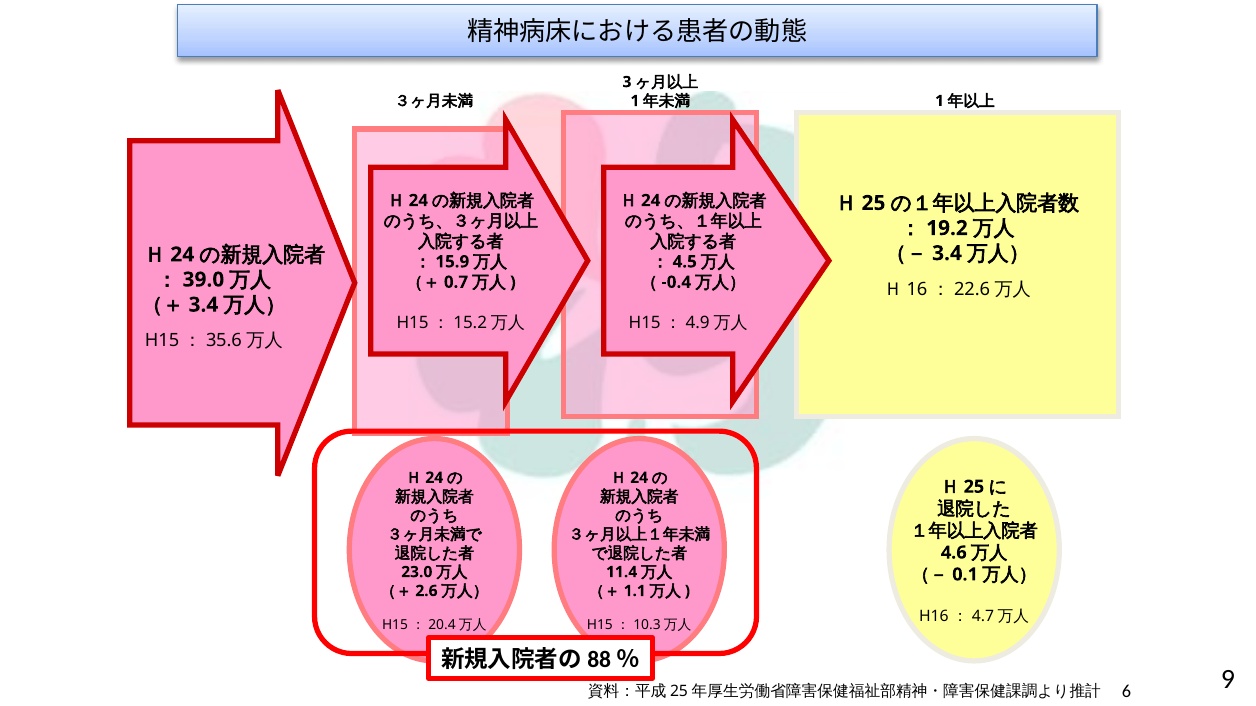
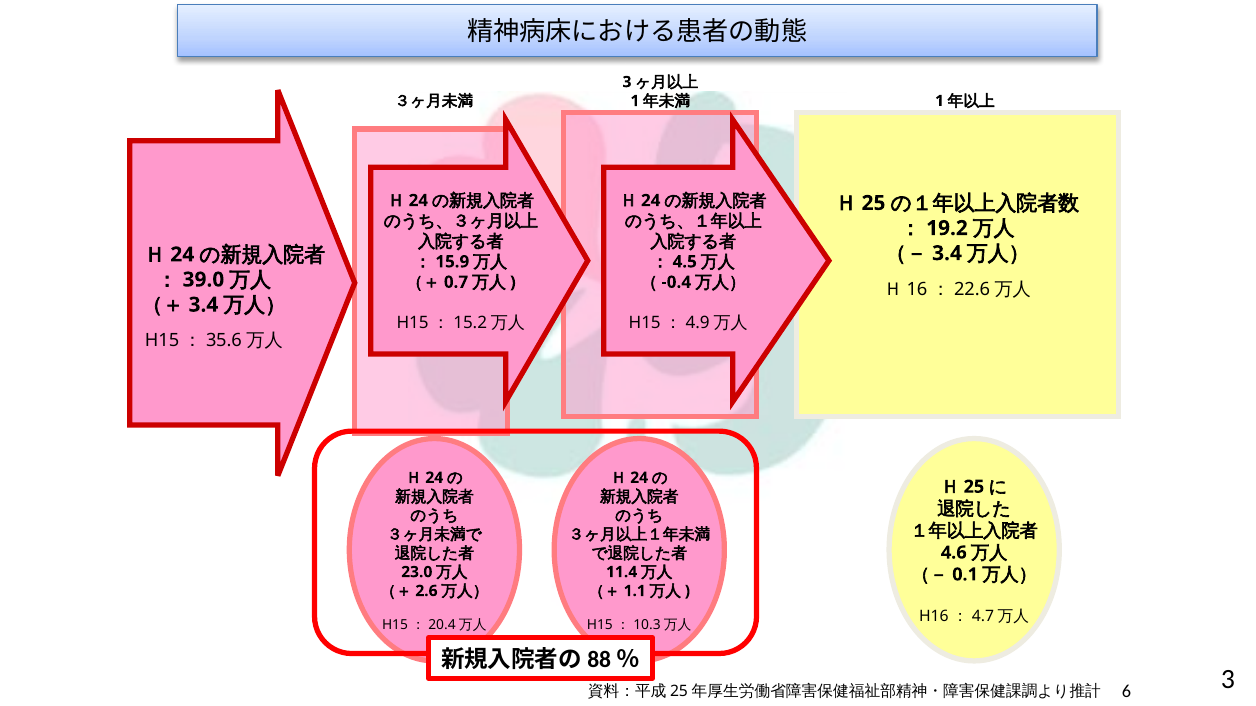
9: 9 -> 3 (1228, 680)
